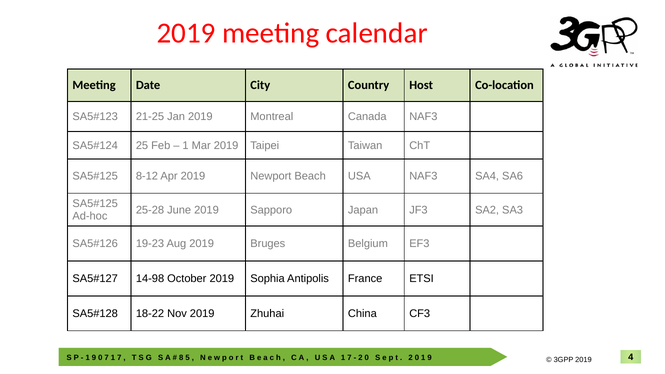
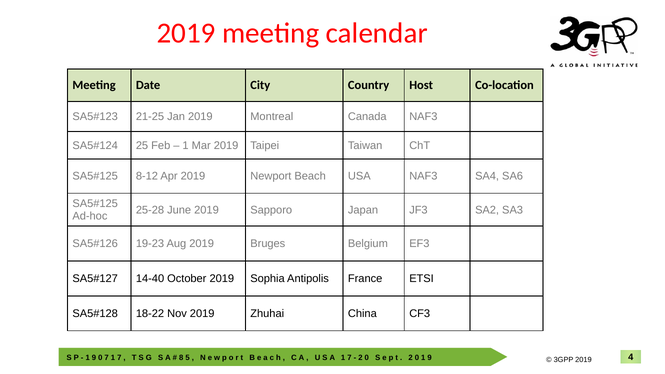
14-98: 14-98 -> 14-40 (150, 279)
